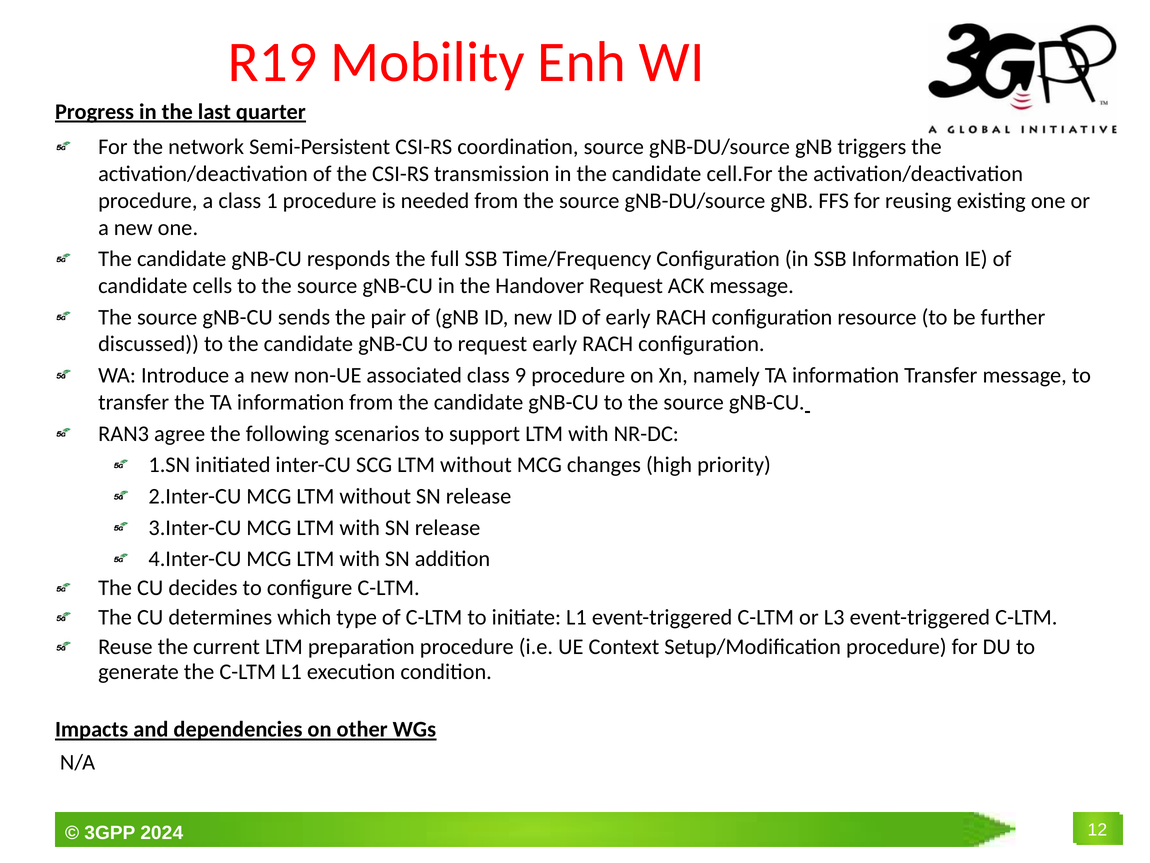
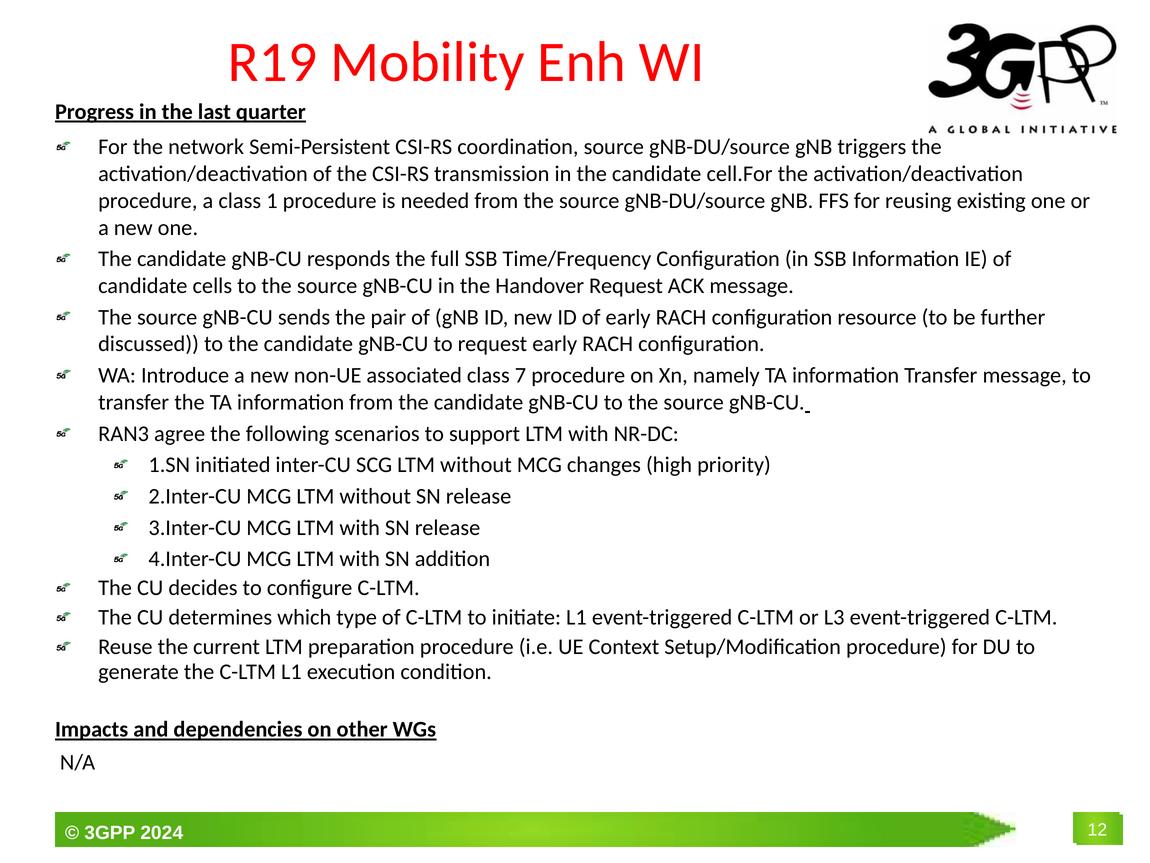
9: 9 -> 7 (520, 375)
